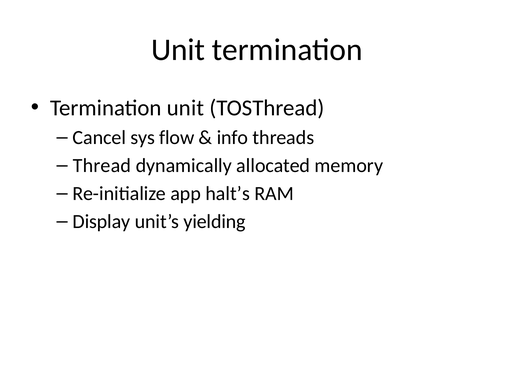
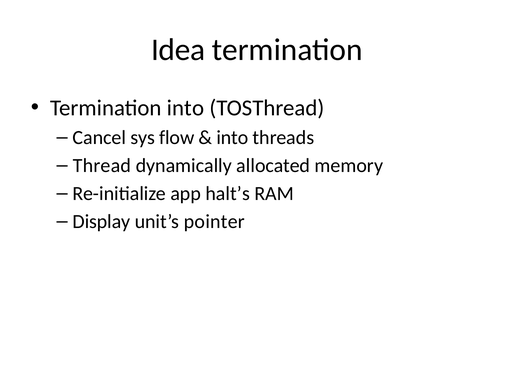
Unit: Unit -> Idea (178, 50)
Termination unit: unit -> into (185, 108)
info: info -> into (232, 137)
yielding: yielding -> pointer (214, 221)
